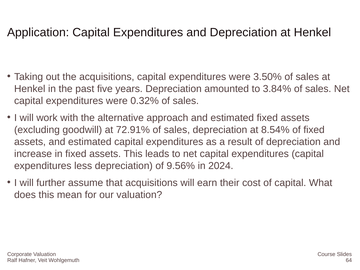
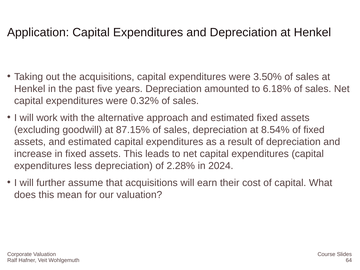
3.84%: 3.84% -> 6.18% (277, 89)
72.91%: 72.91% -> 87.15% (133, 130)
9.56%: 9.56% -> 2.28% (181, 166)
